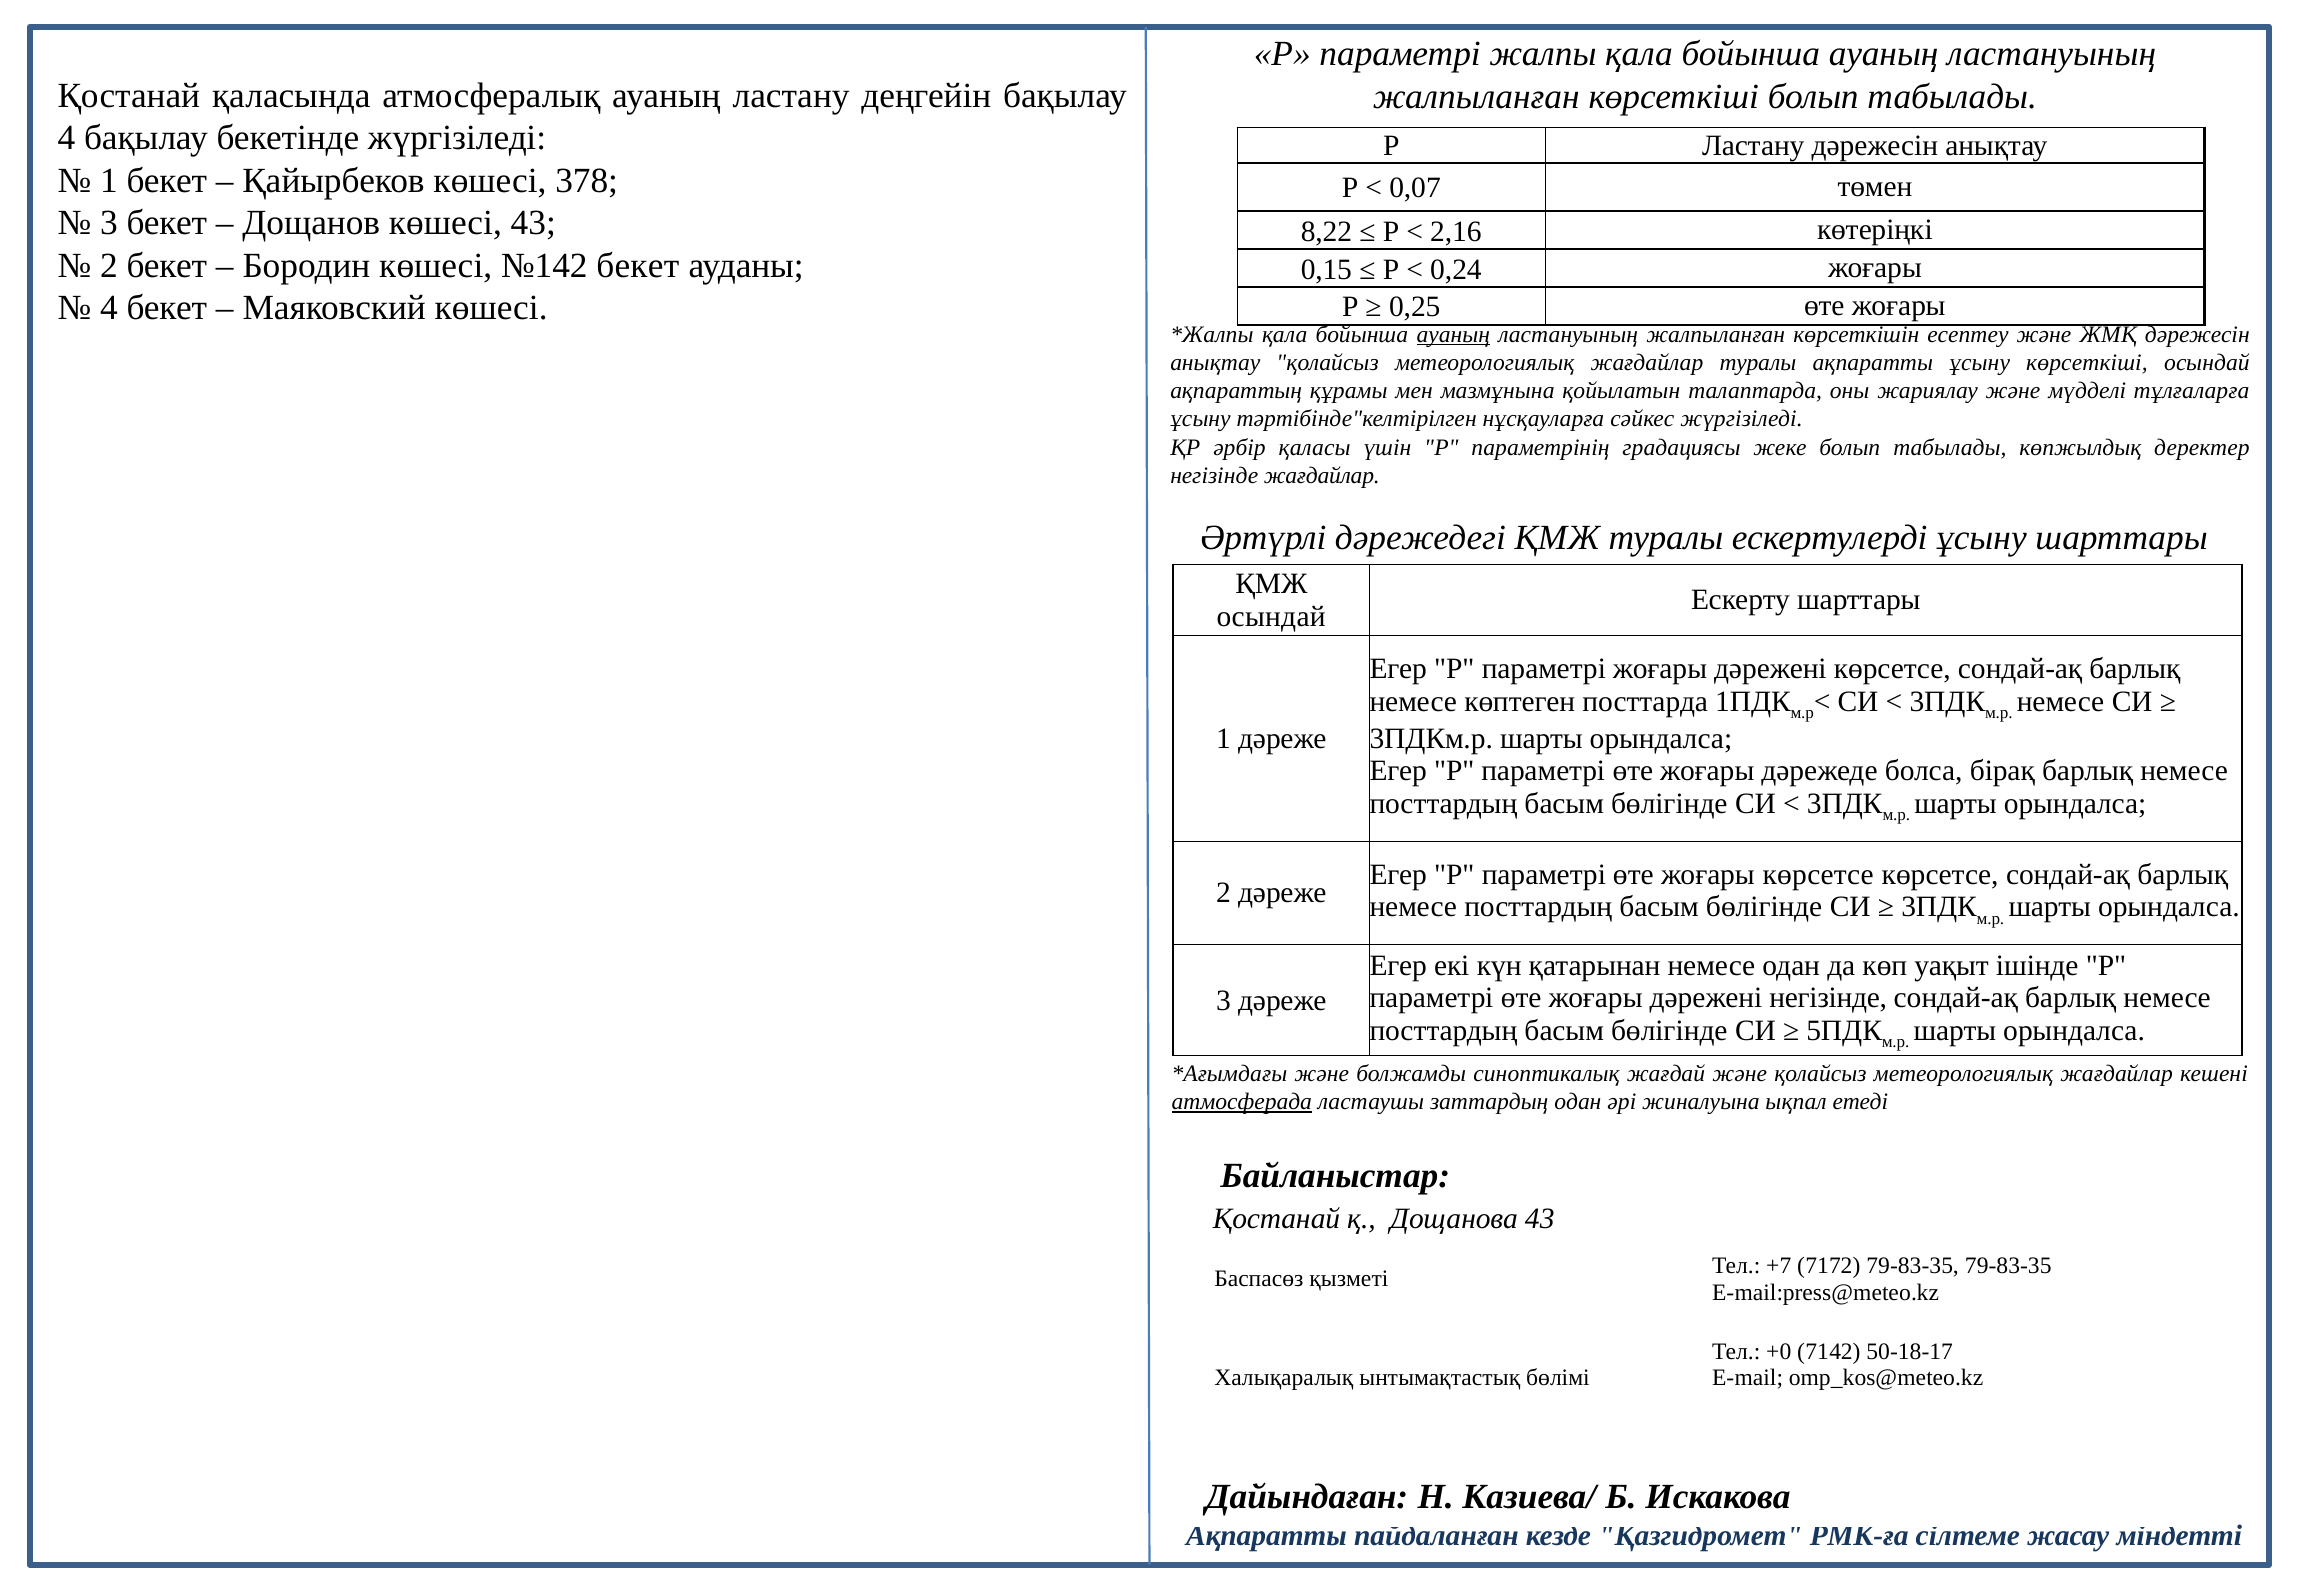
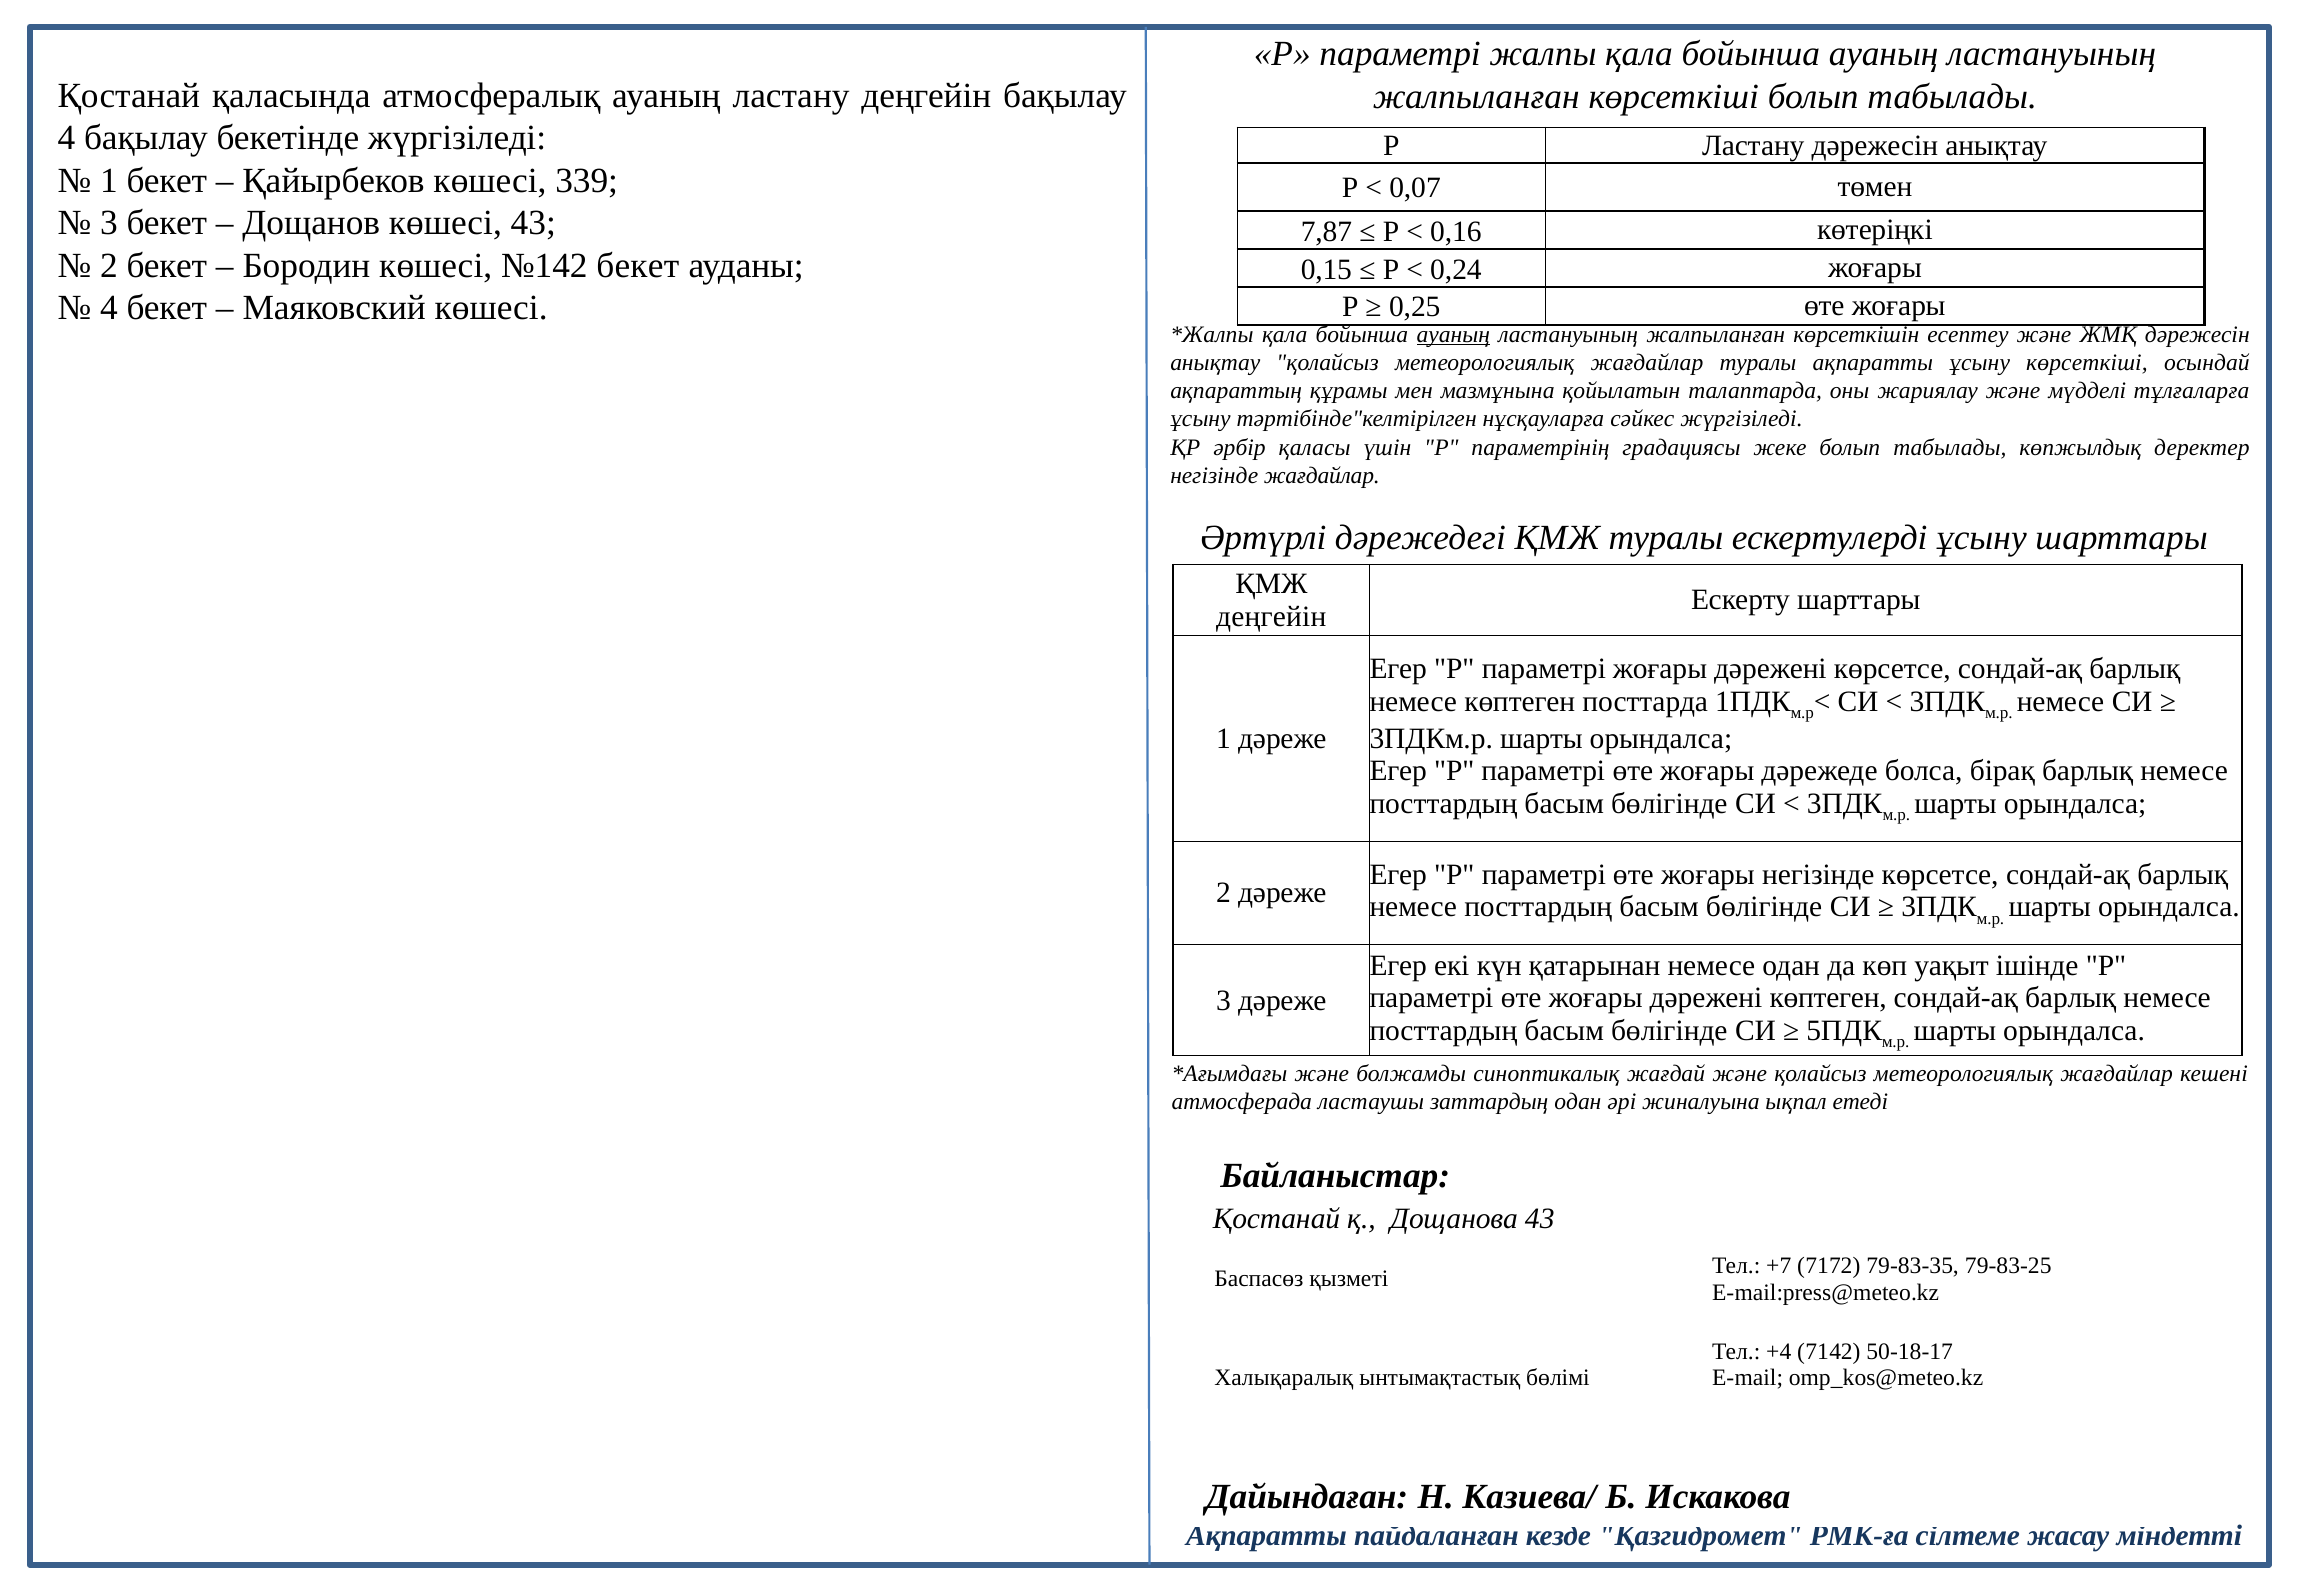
378: 378 -> 339 (587, 180)
8,22: 8,22 -> 7,87 (1326, 231)
2,16: 2,16 -> 0,16 (1456, 231)
осындай: осындай -> деңгейін (1271, 616)
жоғары көрсетсе: көрсетсе -> негізінде (1818, 874)
дәрежені негізінде: негізінде -> көптеген (1828, 998)
атмосферада underline: present -> none (1242, 1101)
79-83-35 79-83-35: 79-83-35 -> 79-83-25 (2008, 1266)
+0: +0 -> +4 (1779, 1351)
